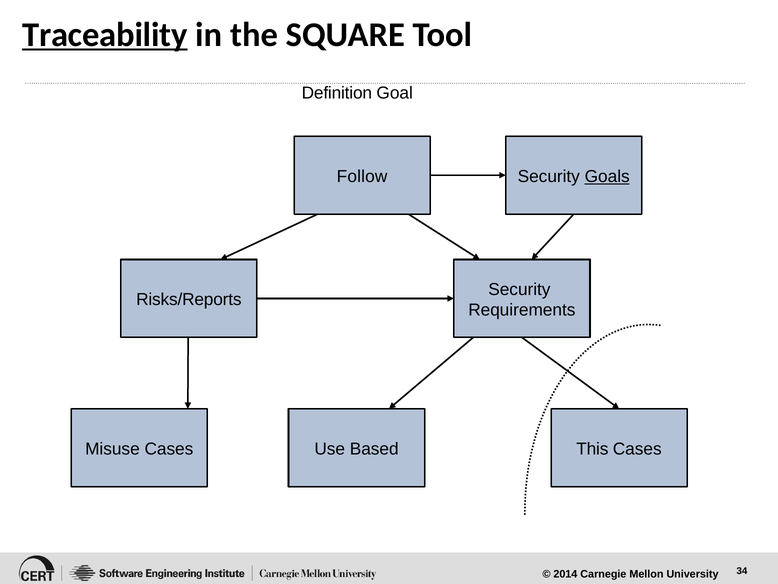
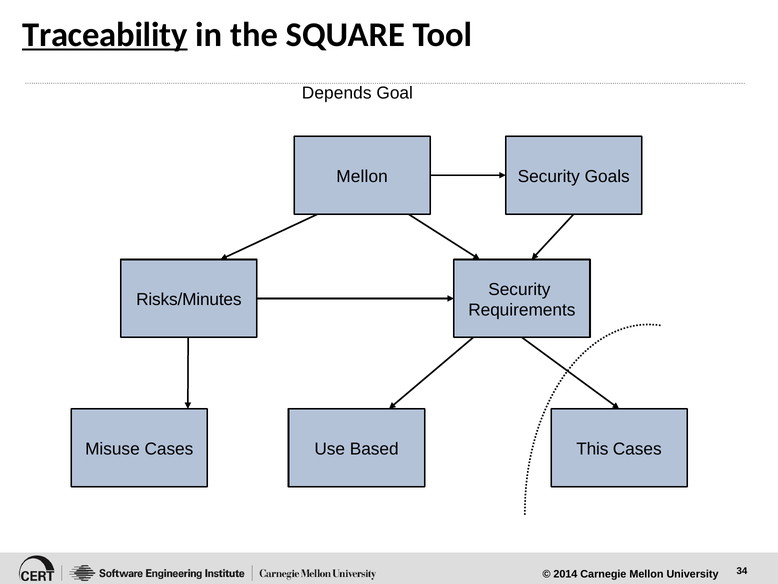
Definition: Definition -> Depends (337, 93)
Follow: Follow -> Mellon (362, 176)
Goals underline: present -> none (607, 176)
Risks/Reports: Risks/Reports -> Risks/Minutes (189, 299)
